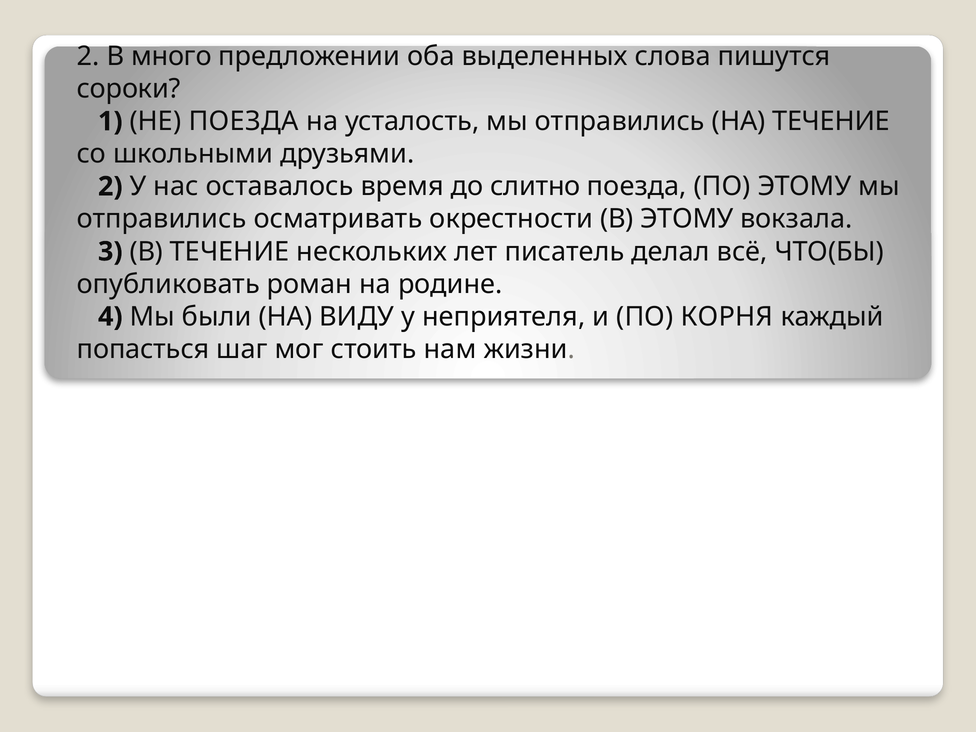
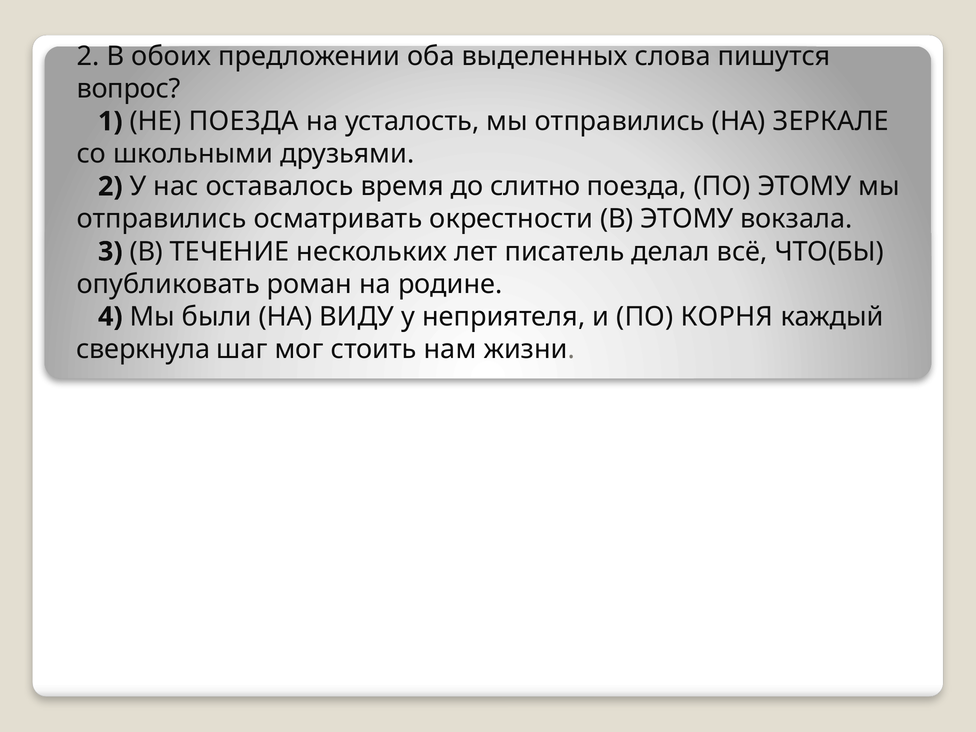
много: много -> обоих (171, 56)
сороки: сороки -> вопрос (129, 89)
НА ТЕЧЕНИЕ: ТЕЧЕНИЕ -> ЗЕРКАЛЕ (831, 121)
попасться: попасться -> сверкнула (143, 349)
